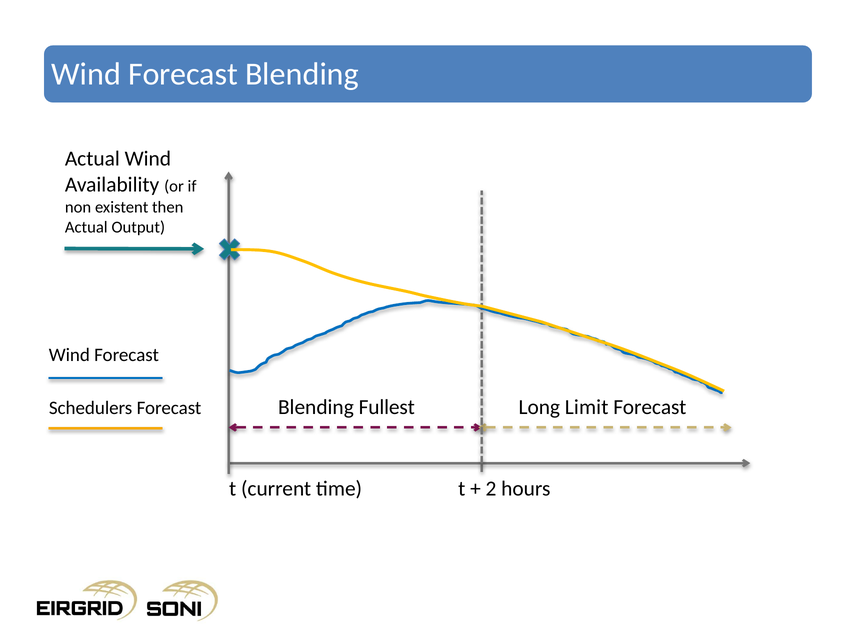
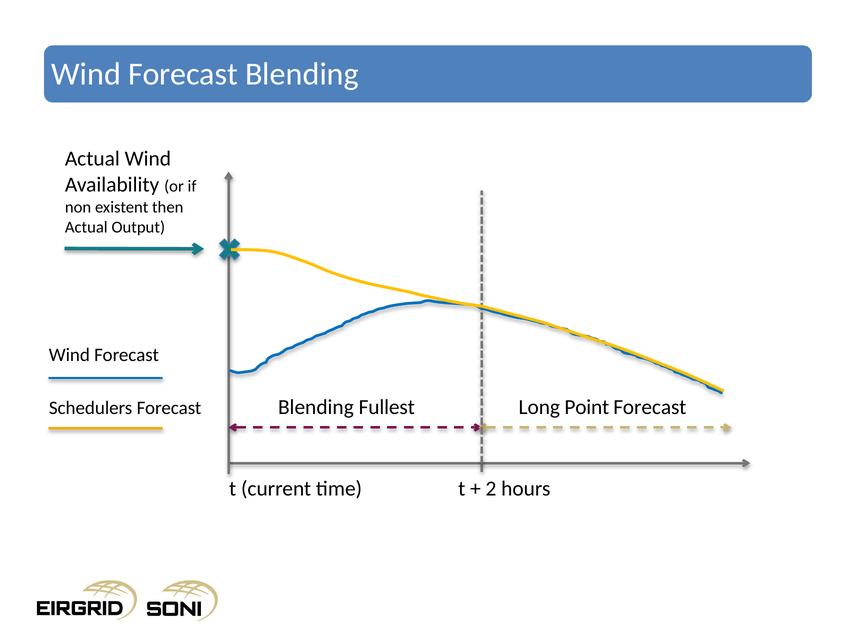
Limit: Limit -> Point (587, 407)
